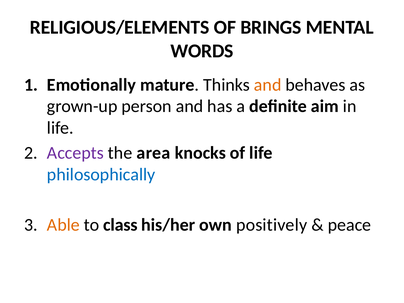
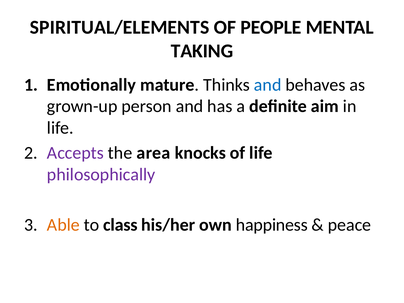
RELIGIOUS/ELEMENTS: RELIGIOUS/ELEMENTS -> SPIRITUAL/ELEMENTS (120, 27)
BRINGS: BRINGS -> PEOPLE (271, 27)
WORDS: WORDS -> TAKING (202, 51)
and colour: orange -> blue (268, 85)
philosophically colour: blue -> purple (101, 175)
positively: positively -> happiness (272, 225)
